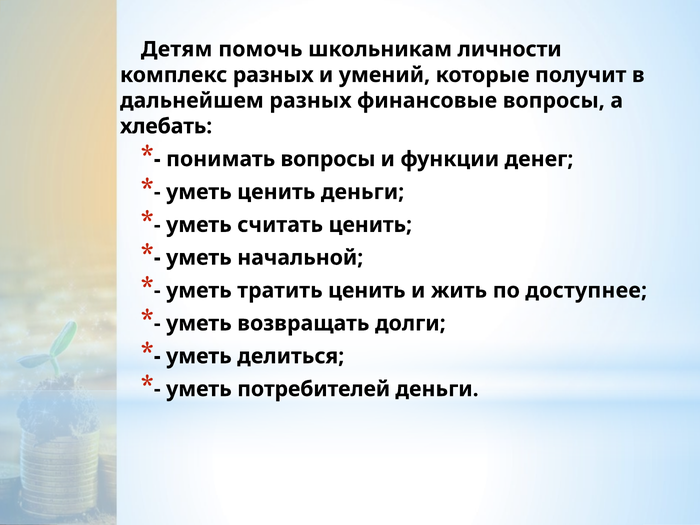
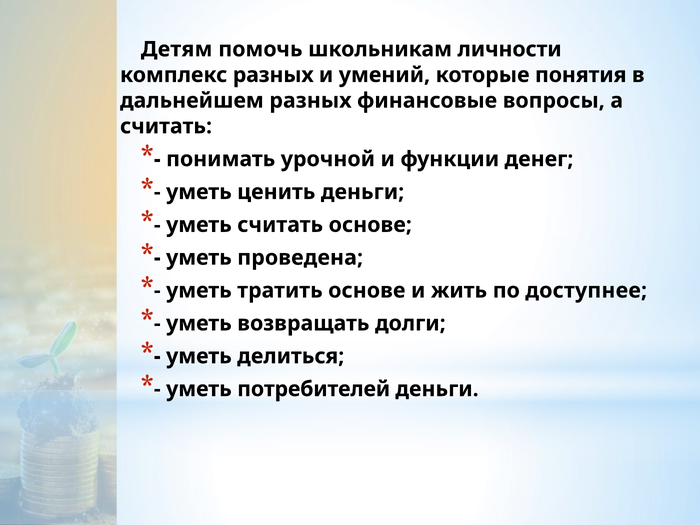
получит: получит -> понятия (581, 75)
хлебать: хлебать -> считать (166, 126)
понимать вопросы: вопросы -> урочной (328, 159)
считать ценить: ценить -> основе (370, 225)
начальной: начальной -> проведена (300, 258)
тратить ценить: ценить -> основе (367, 291)
